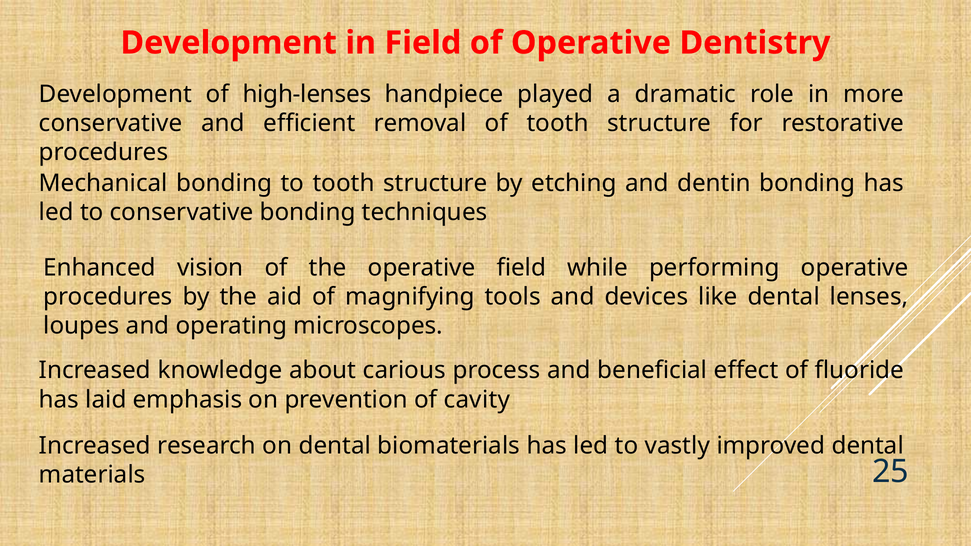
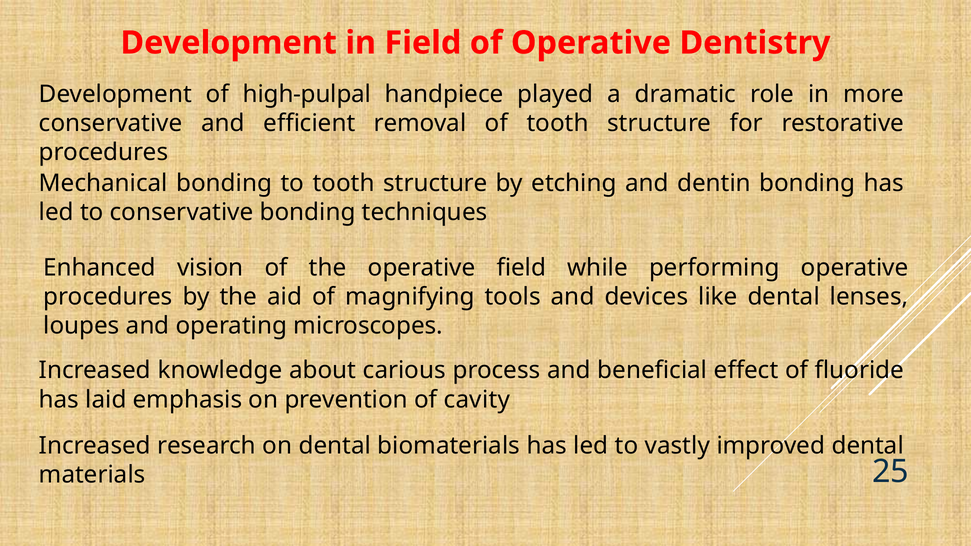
high-lenses: high-lenses -> high-pulpal (307, 94)
